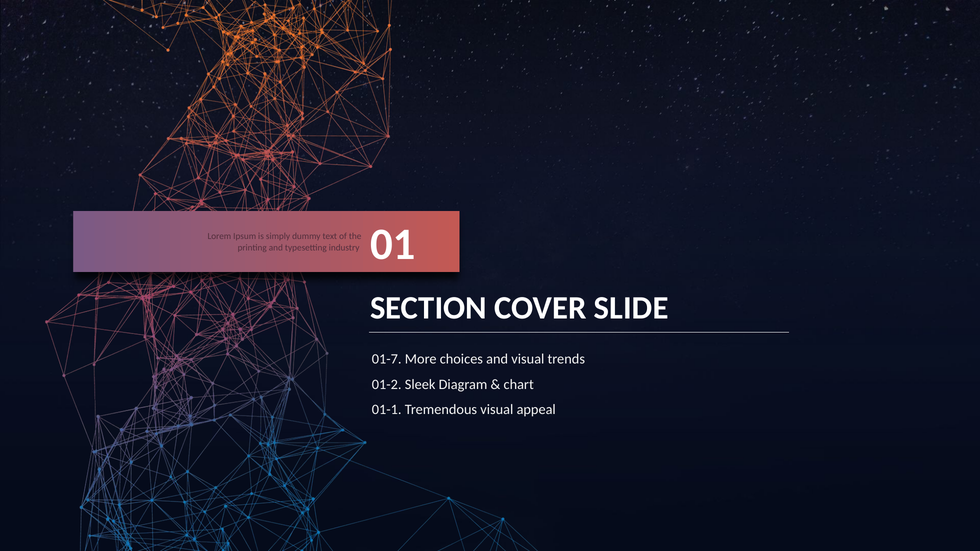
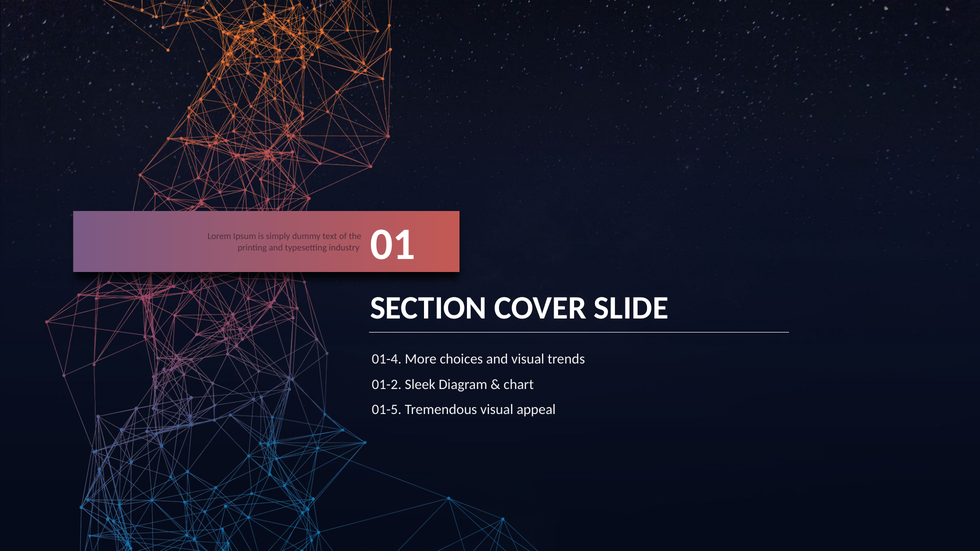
01-7: 01-7 -> 01-4 (387, 359)
01-1: 01-1 -> 01-5 (387, 410)
